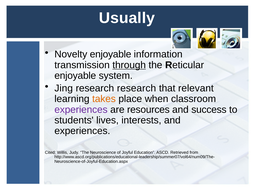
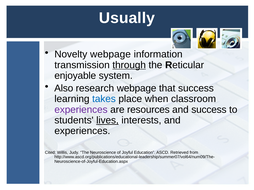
Novelty enjoyable: enjoyable -> webpage (110, 54)
Jing: Jing -> Also (64, 88)
research research: research -> webpage (137, 88)
that relevant: relevant -> success (196, 88)
takes colour: orange -> blue (104, 99)
lives underline: none -> present (107, 121)
